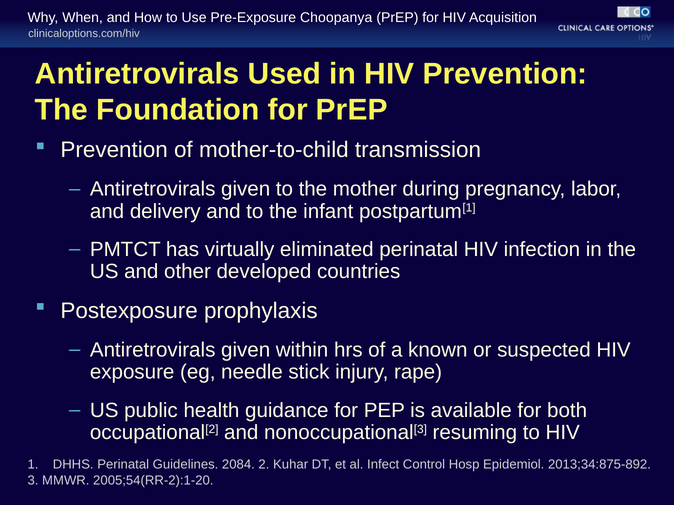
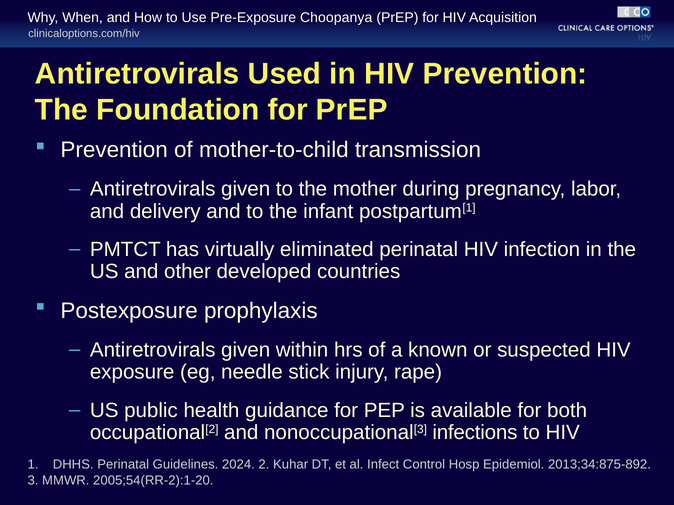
resuming: resuming -> infections (475, 433)
2084: 2084 -> 2024 (238, 465)
